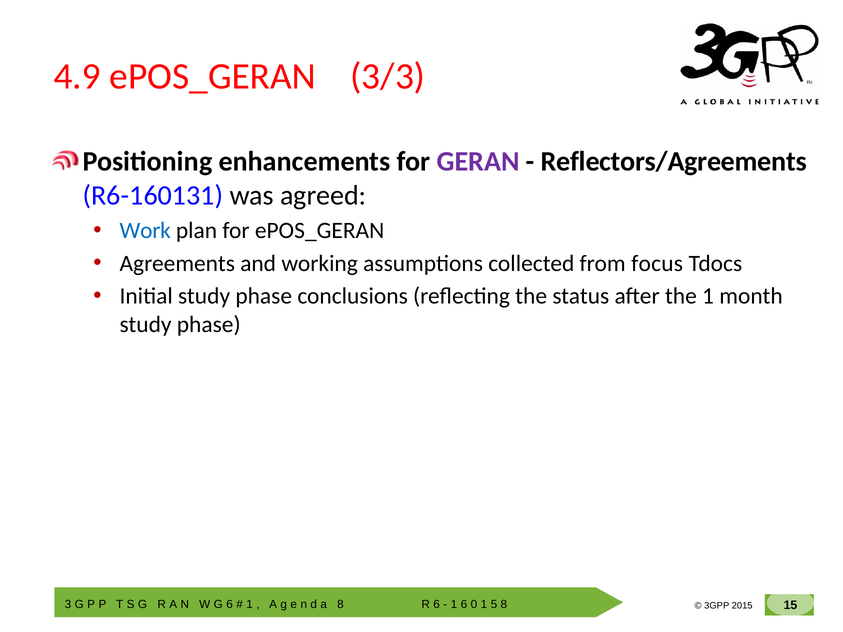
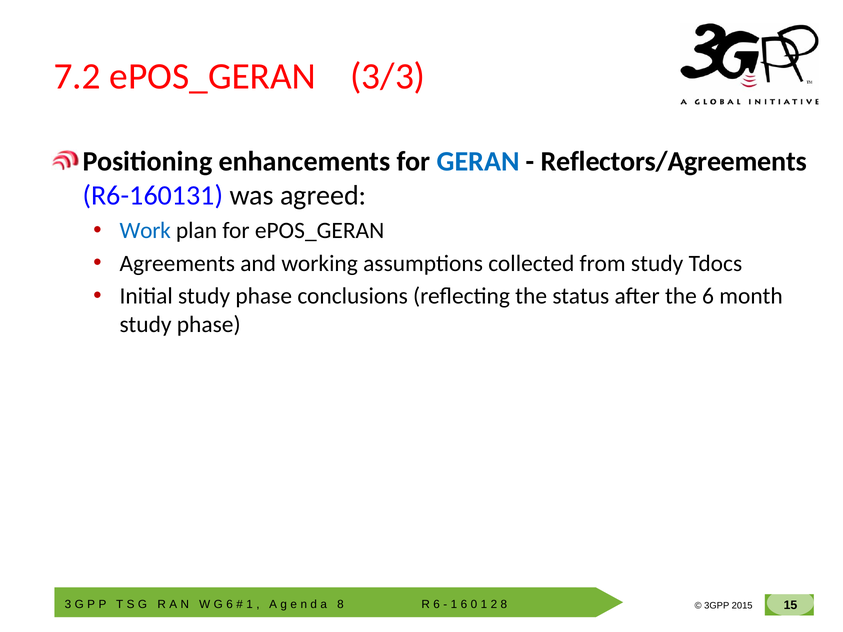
4.9: 4.9 -> 7.2 (77, 76)
GERAN colour: purple -> blue (478, 162)
from focus: focus -> study (657, 264)
the 1: 1 -> 6 (708, 296)
5: 5 -> 2 (494, 605)
